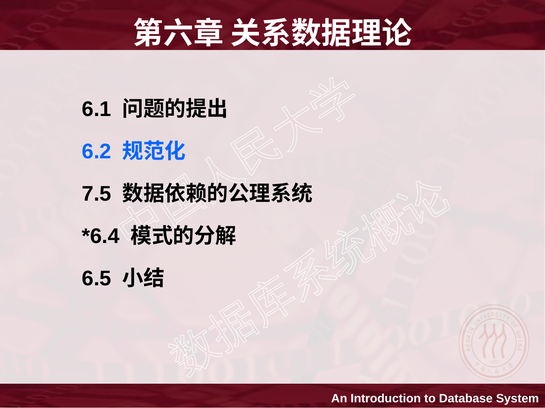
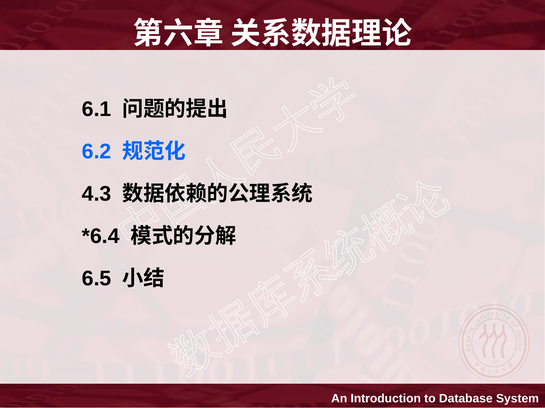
7.5: 7.5 -> 4.3 (97, 194)
